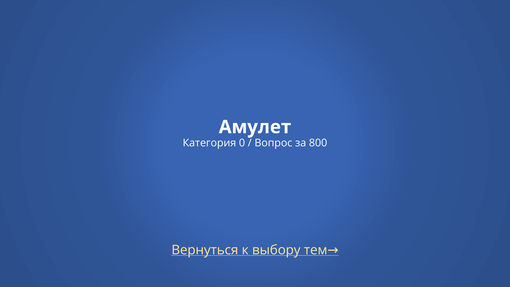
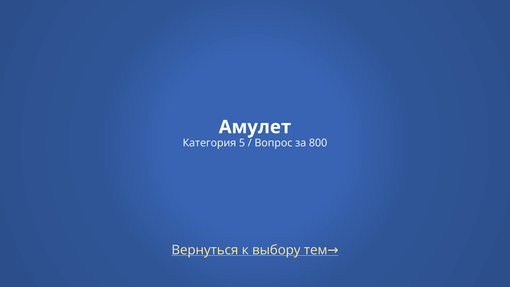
0: 0 -> 5 (242, 143)
